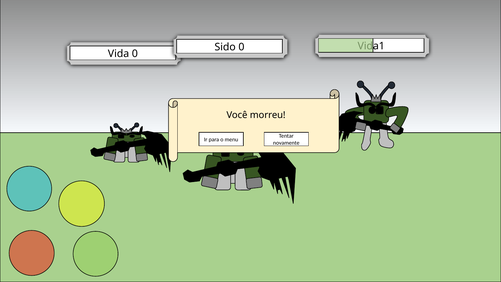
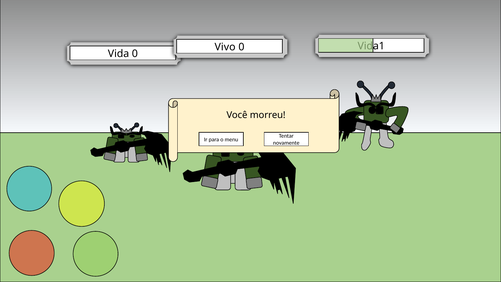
Sido: Sido -> Vivo (225, 47)
